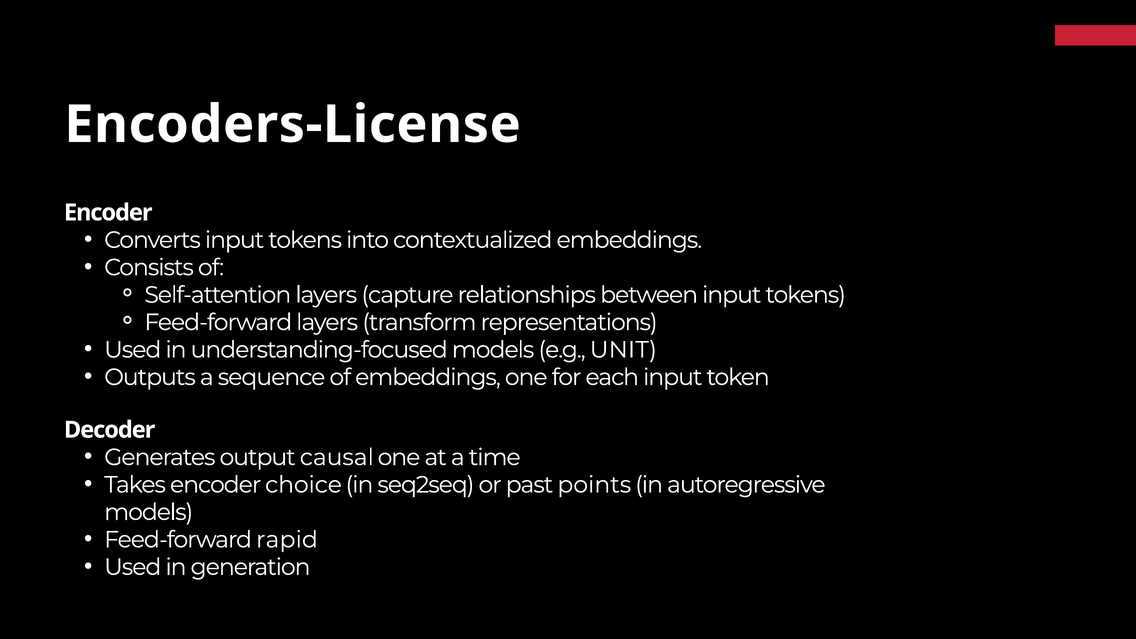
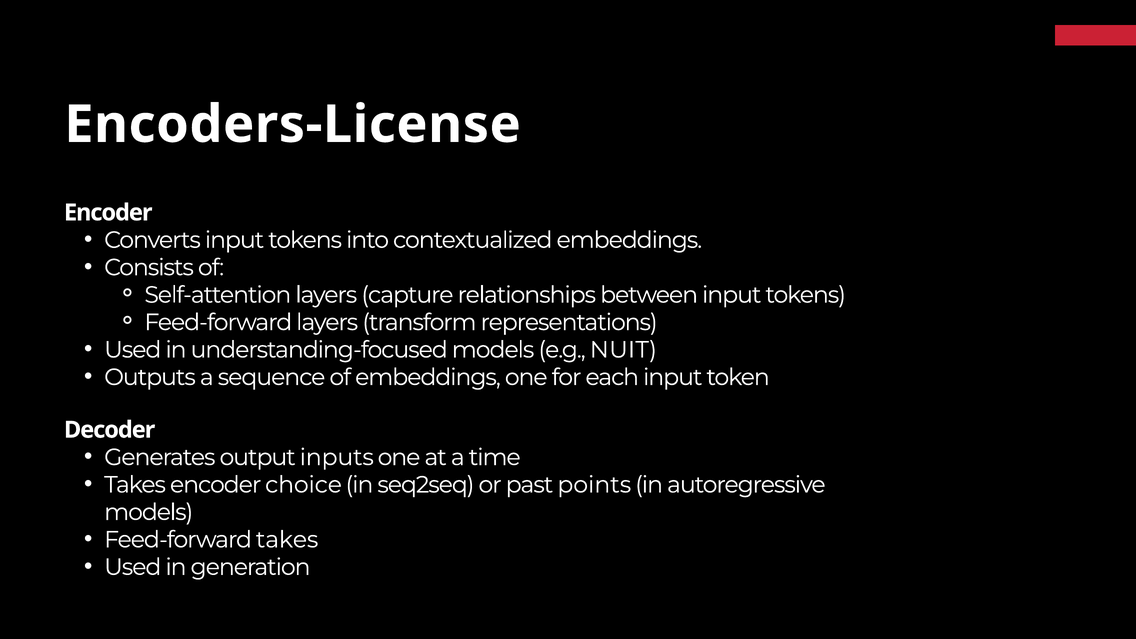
UNIT: UNIT -> NUIT (623, 350)
causal: causal -> inputs (337, 457)
Feed-forward rapid: rapid -> takes (287, 540)
